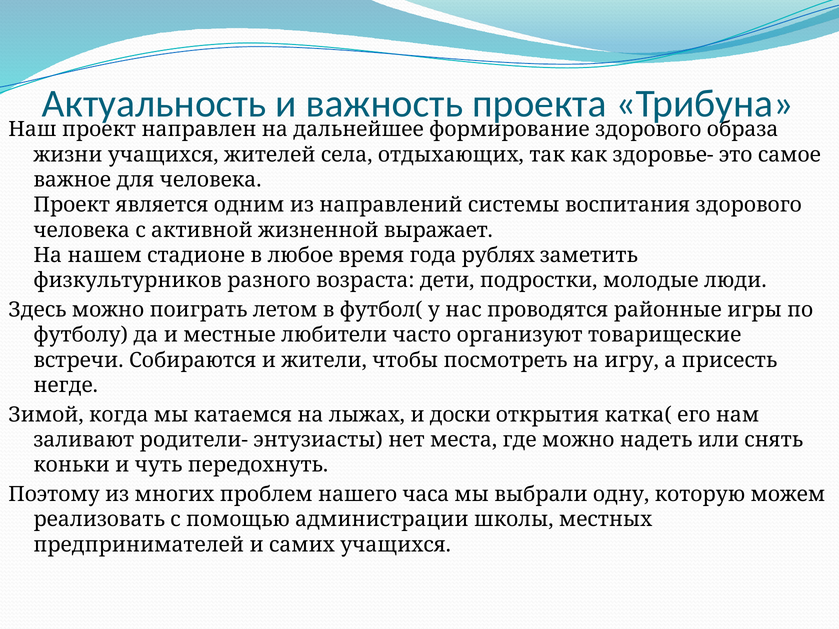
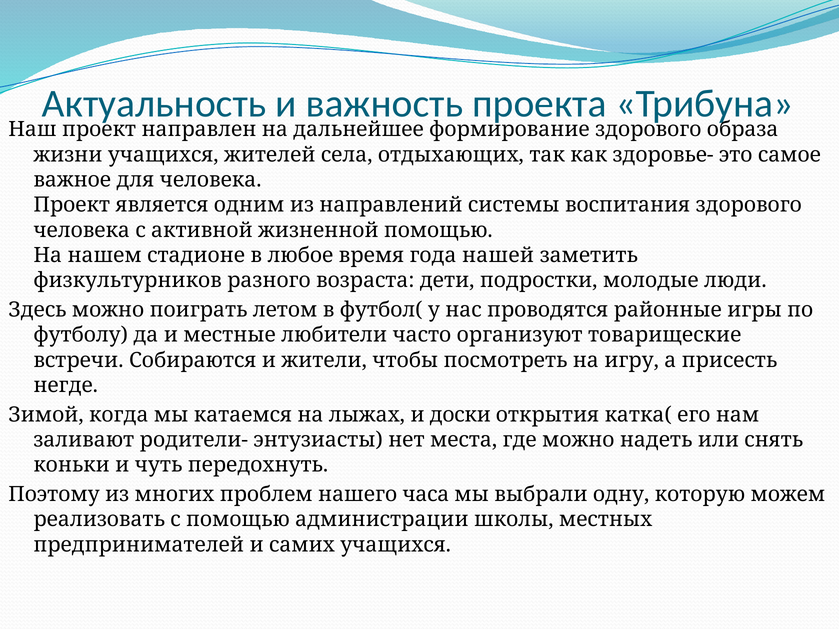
жизненной выражает: выражает -> помощью (438, 230)
рублях: рублях -> нашей (498, 255)
